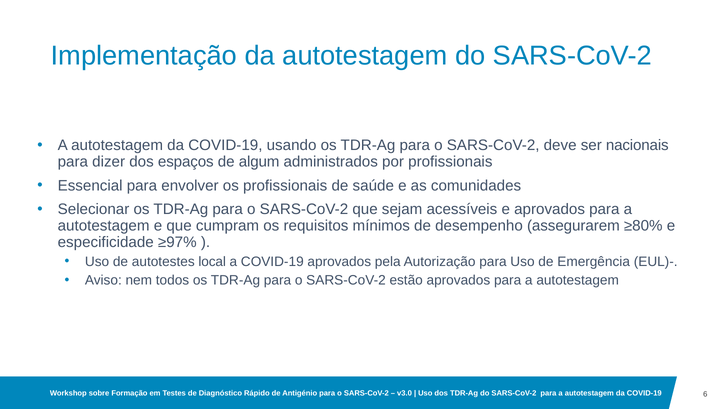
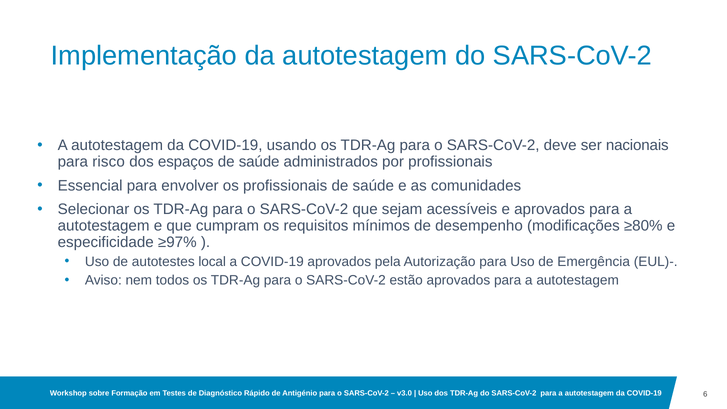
dizer: dizer -> risco (109, 162)
algum: algum -> saúde (259, 162)
assegurarem: assegurarem -> modificações (573, 226)
